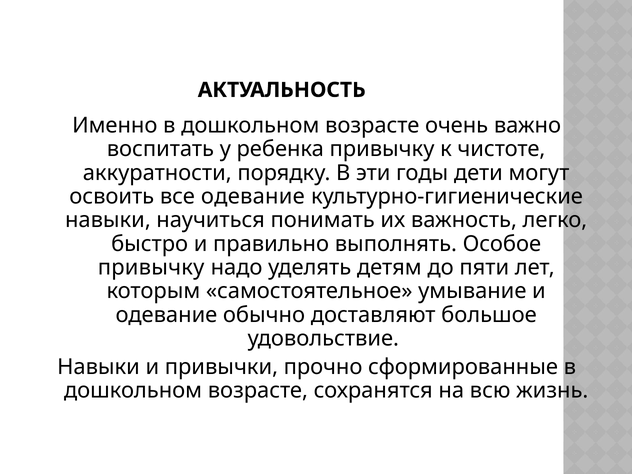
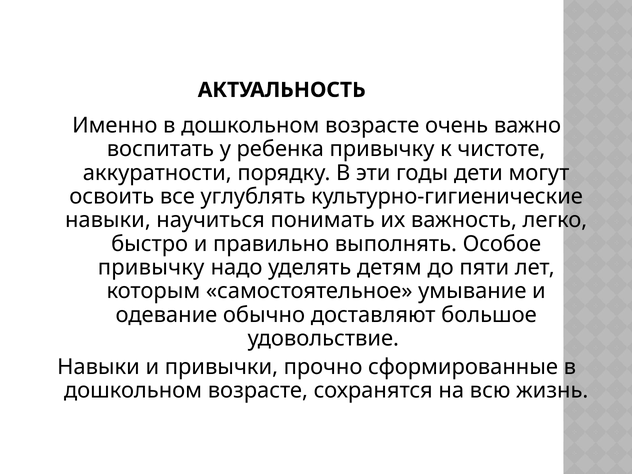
все одевание: одевание -> углублять (253, 196)
